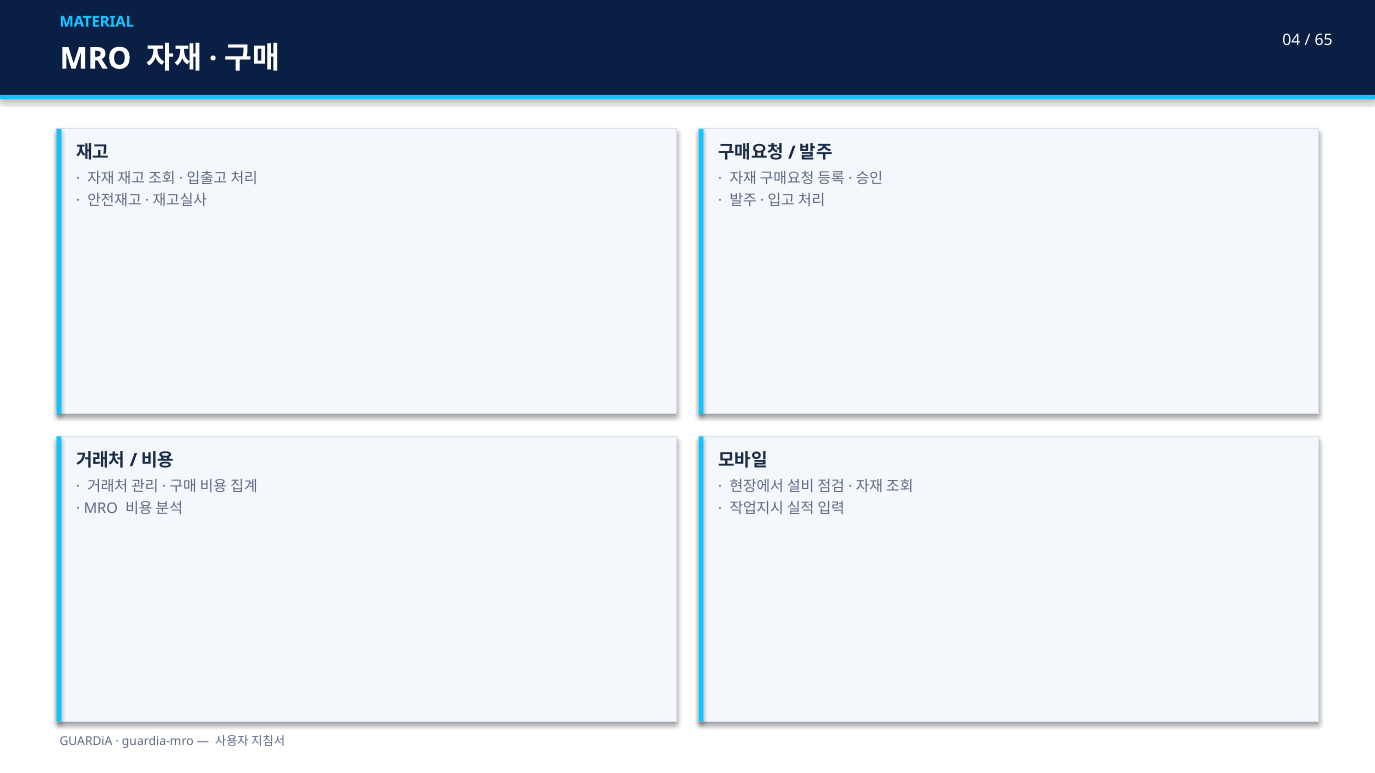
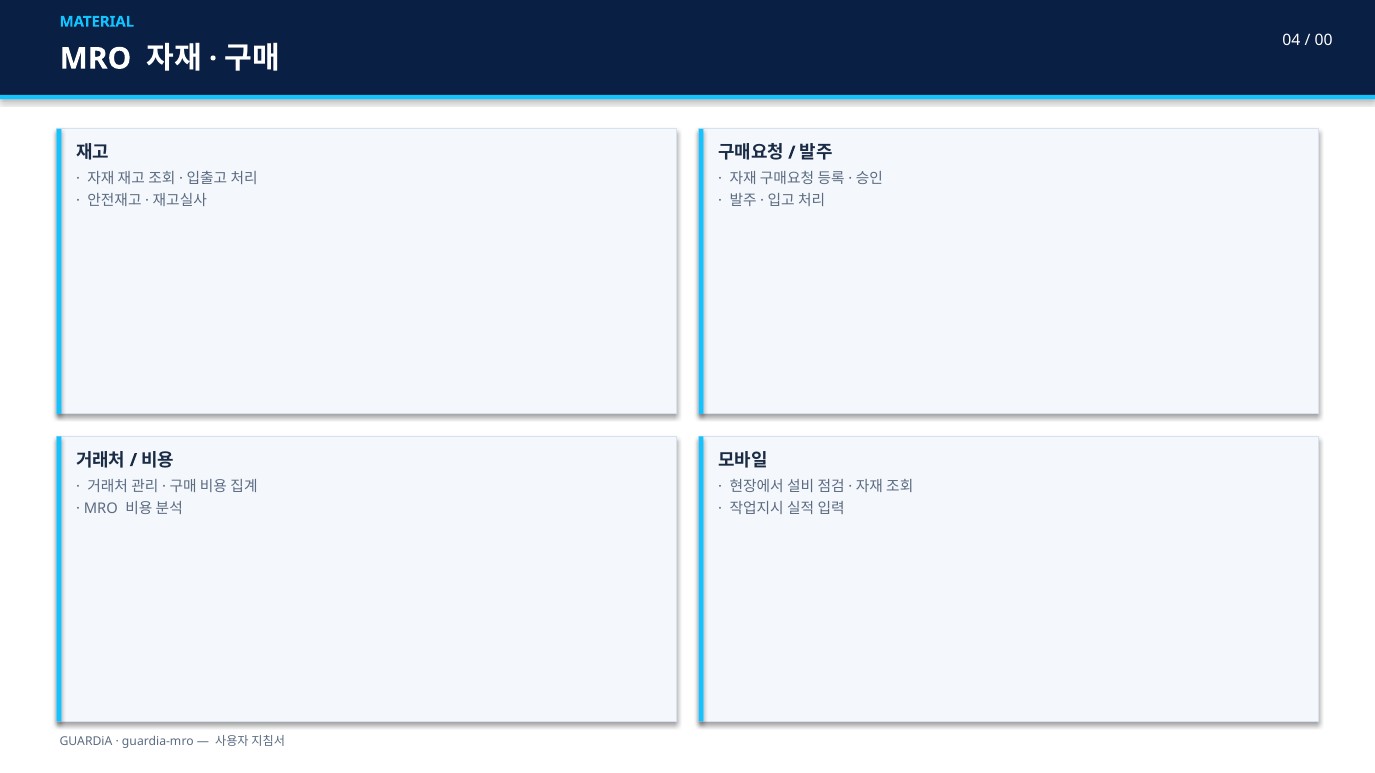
65: 65 -> 00 (1324, 41)
